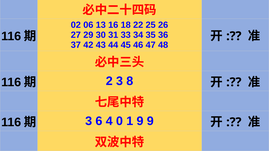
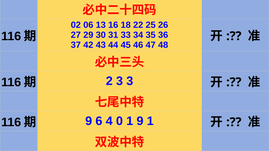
3 8: 8 -> 3 (130, 81)
3: 3 -> 9 (89, 121)
9 9: 9 -> 1 (150, 121)
